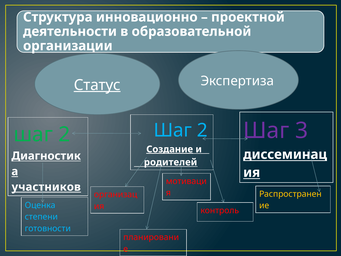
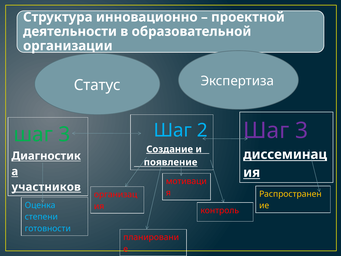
Статус underline: present -> none (97, 85)
2: 2 -> 3 (64, 134)
родителей: родителей -> появление (171, 162)
